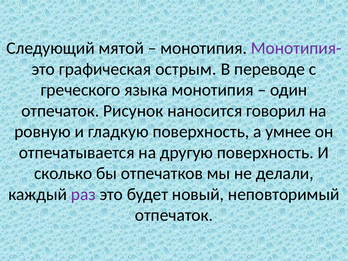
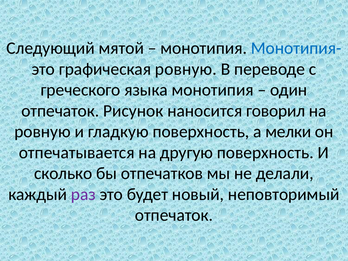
Монотипия- colour: purple -> blue (296, 48)
графическая острым: острым -> ровную (186, 69)
умнее: умнее -> мелки (288, 132)
